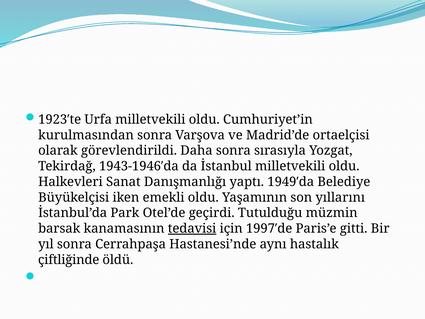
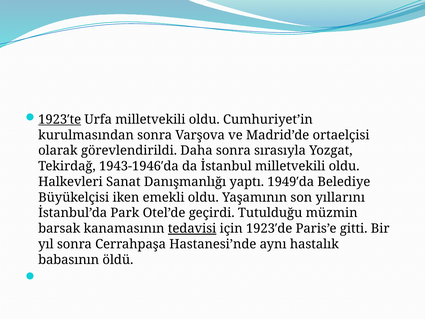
1923′te underline: none -> present (60, 119)
1997′de: 1997′de -> 1923′de (269, 228)
çiftliğinde: çiftliğinde -> babasının (69, 260)
